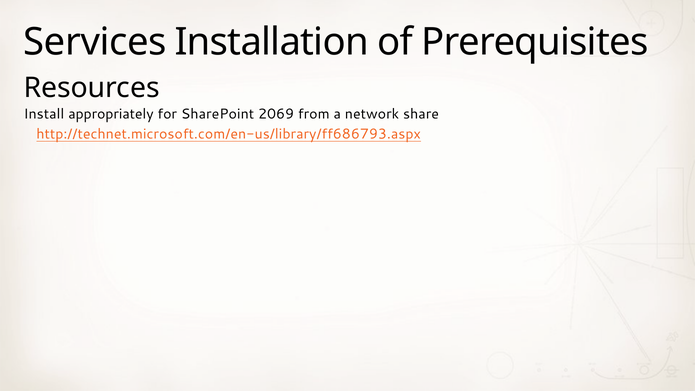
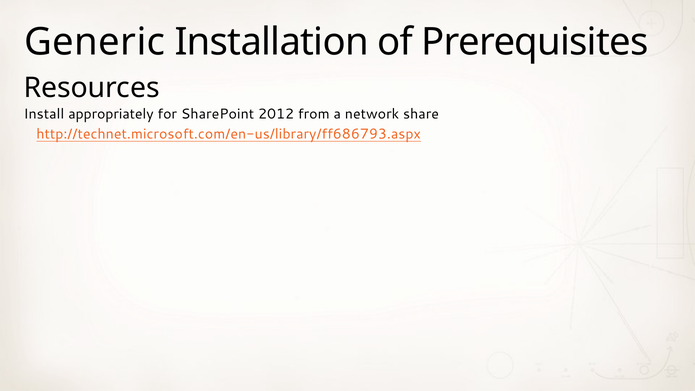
Services: Services -> Generic (95, 42)
2069: 2069 -> 2012 (276, 114)
